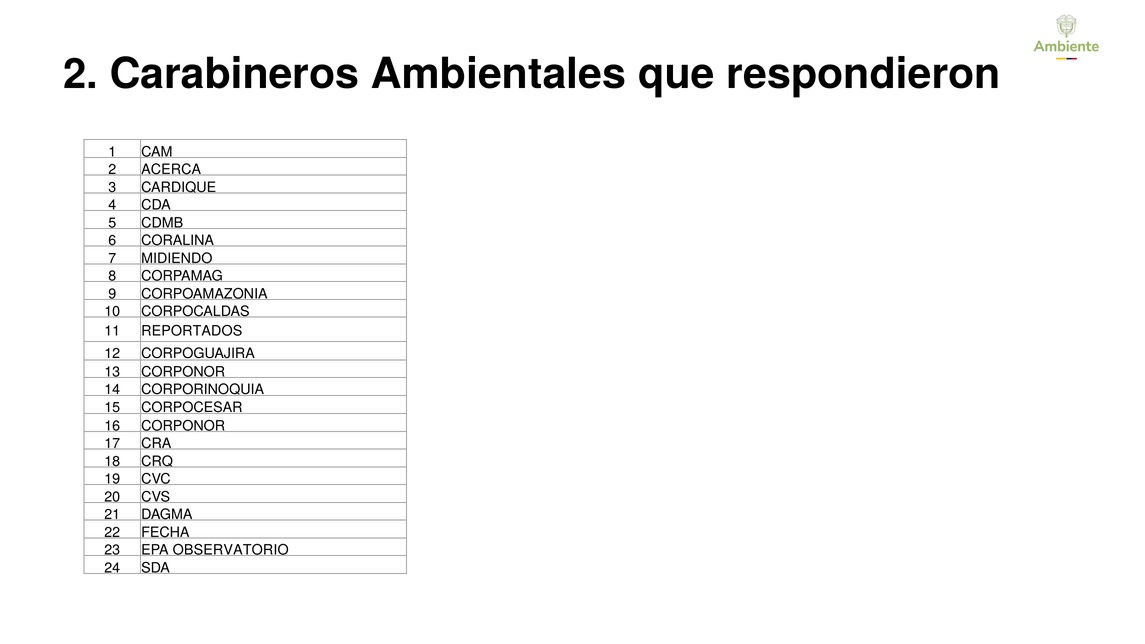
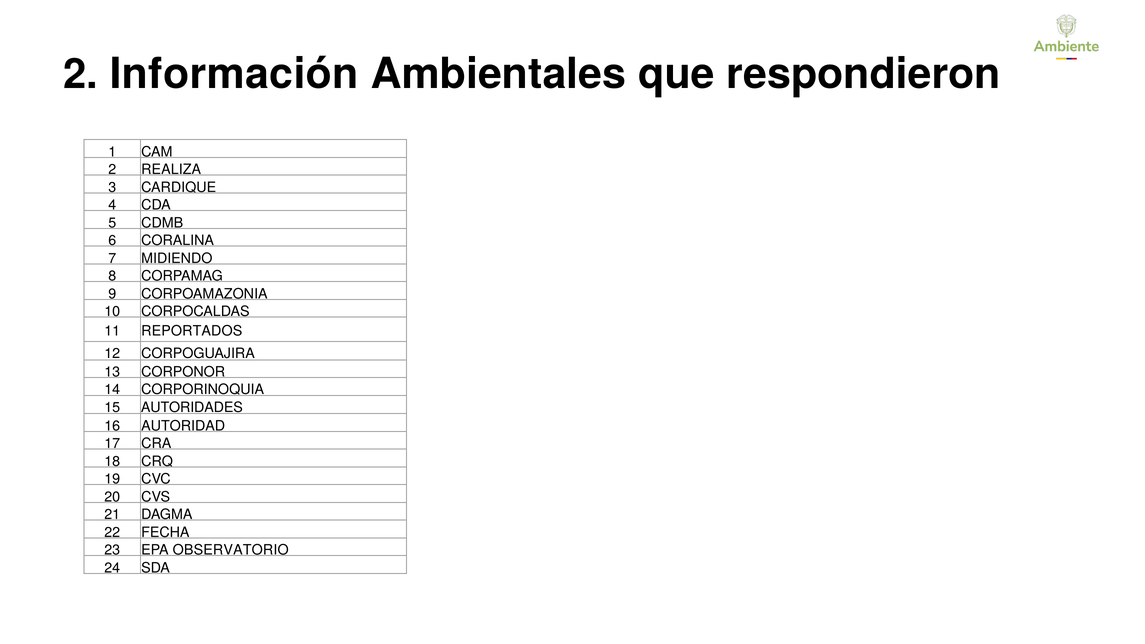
Carabineros: Carabineros -> Información (234, 74)
ACERCA: ACERCA -> REALIZA (171, 170)
CORPOCESAR: CORPOCESAR -> AUTORIDADES (192, 408)
16 CORPONOR: CORPONOR -> AUTORIDAD (183, 426)
